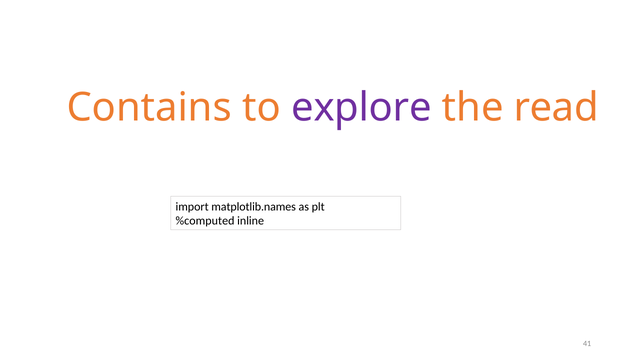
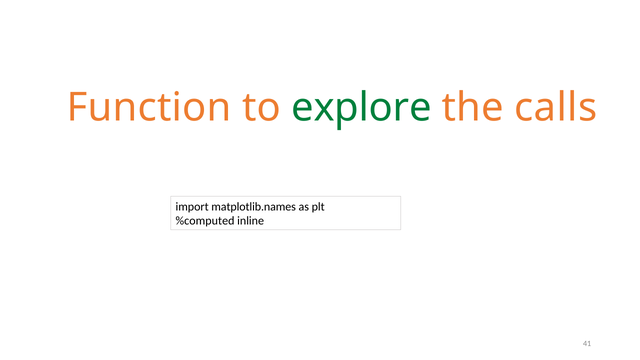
Contains: Contains -> Function (149, 107)
explore colour: purple -> green (361, 107)
read: read -> calls (556, 107)
